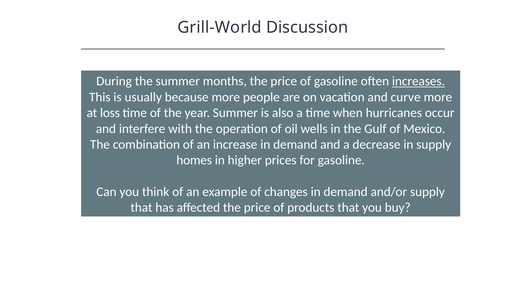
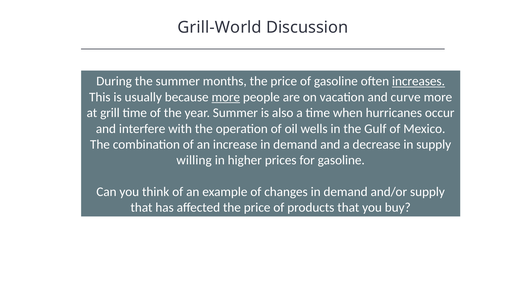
more underline: none -> present (226, 97)
loss: loss -> grill (110, 113)
homes: homes -> willing (194, 160)
